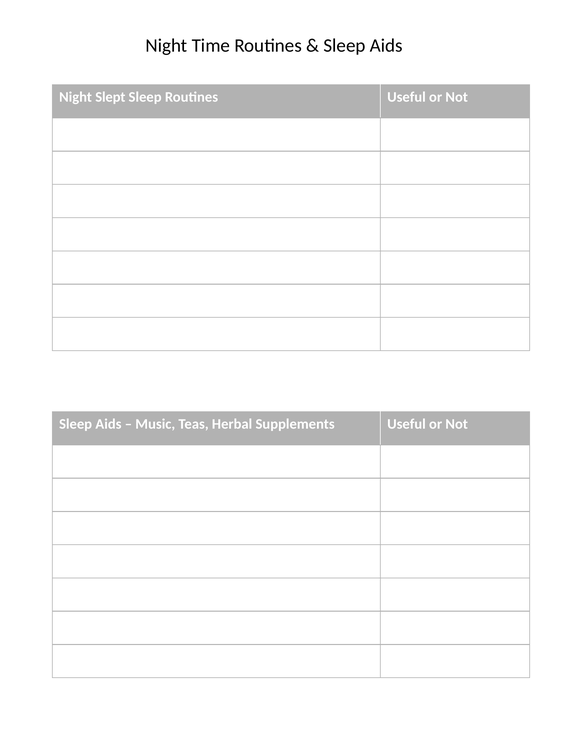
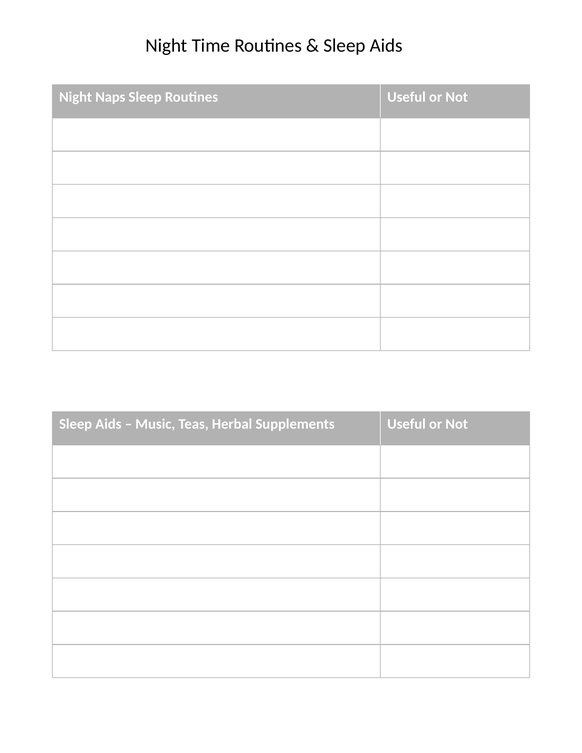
Slept: Slept -> Naps (110, 97)
